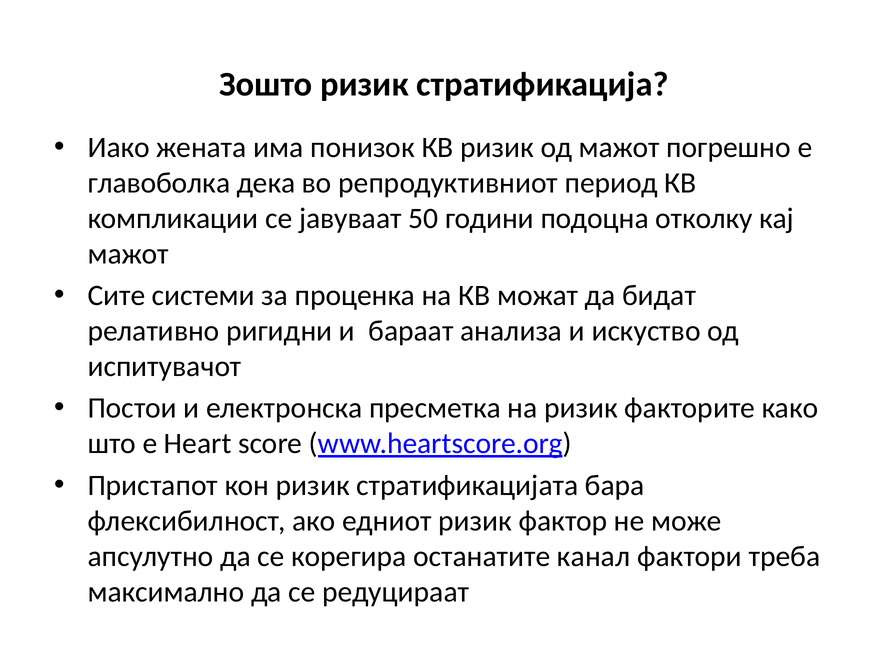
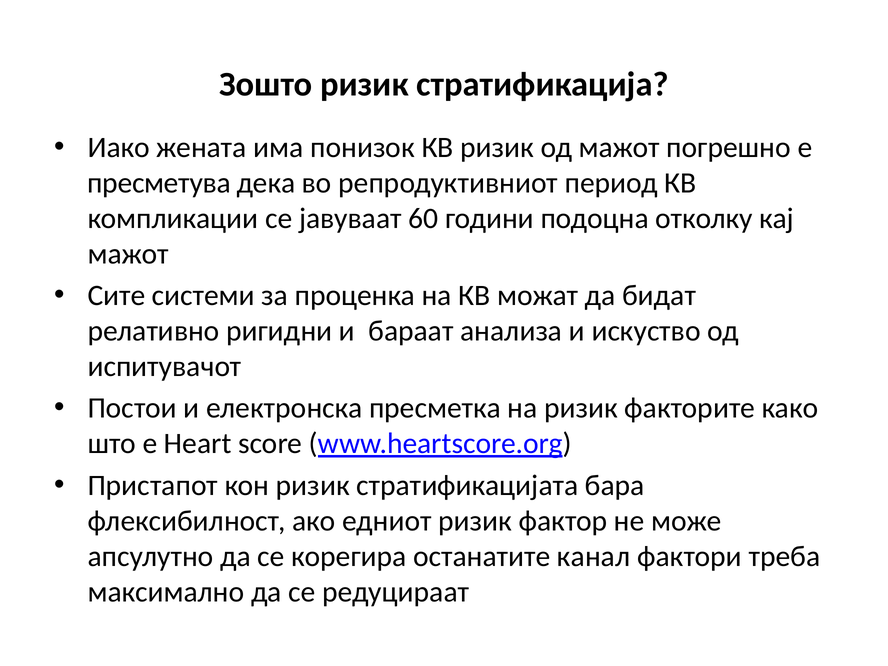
главоболка: главоболка -> пресметува (159, 183)
50: 50 -> 60 (423, 219)
